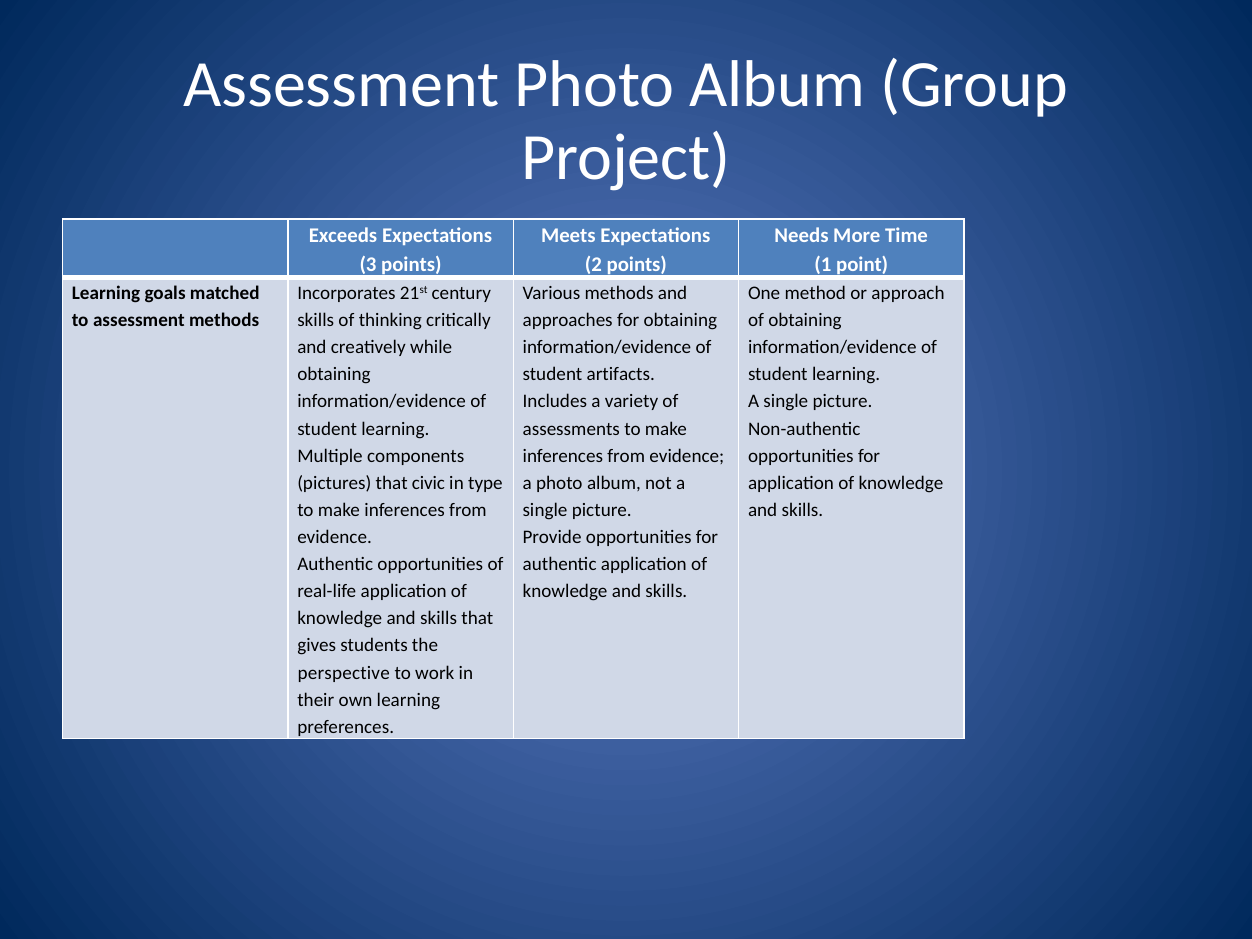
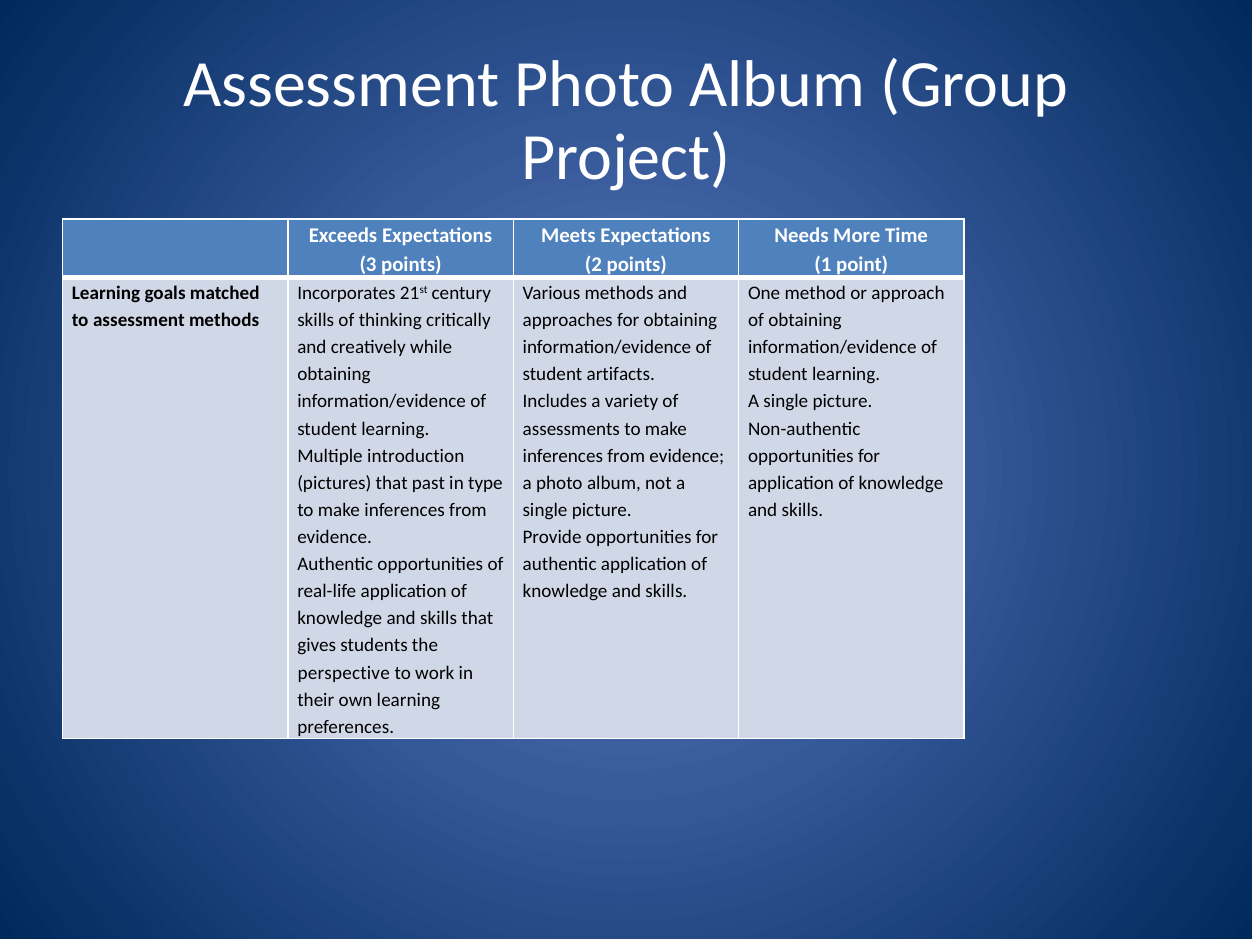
components: components -> introduction (416, 456)
civic: civic -> past (428, 483)
